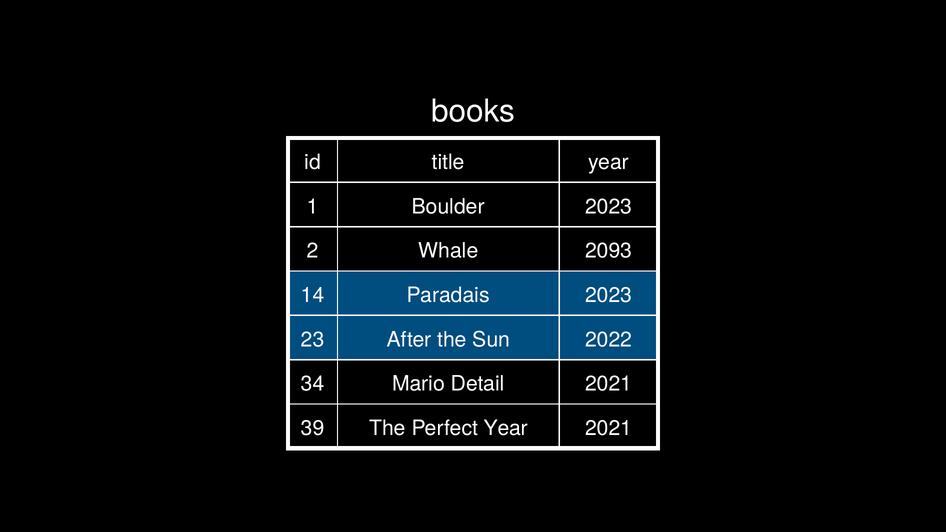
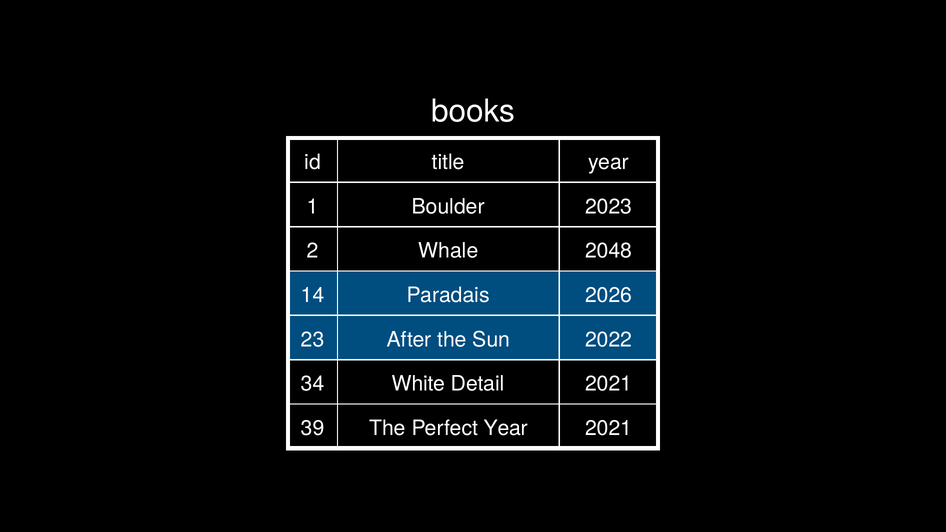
2093: 2093 -> 2048 (609, 251)
Paradais 2023: 2023 -> 2026 (609, 295)
Mario: Mario -> White (419, 384)
